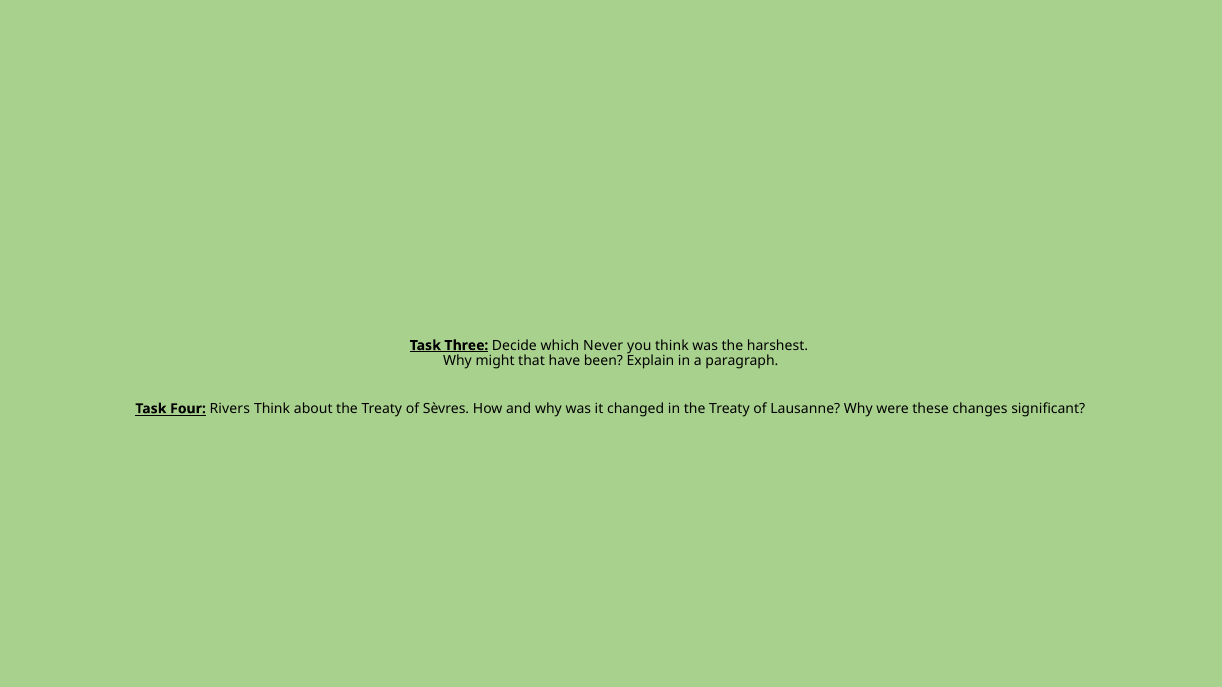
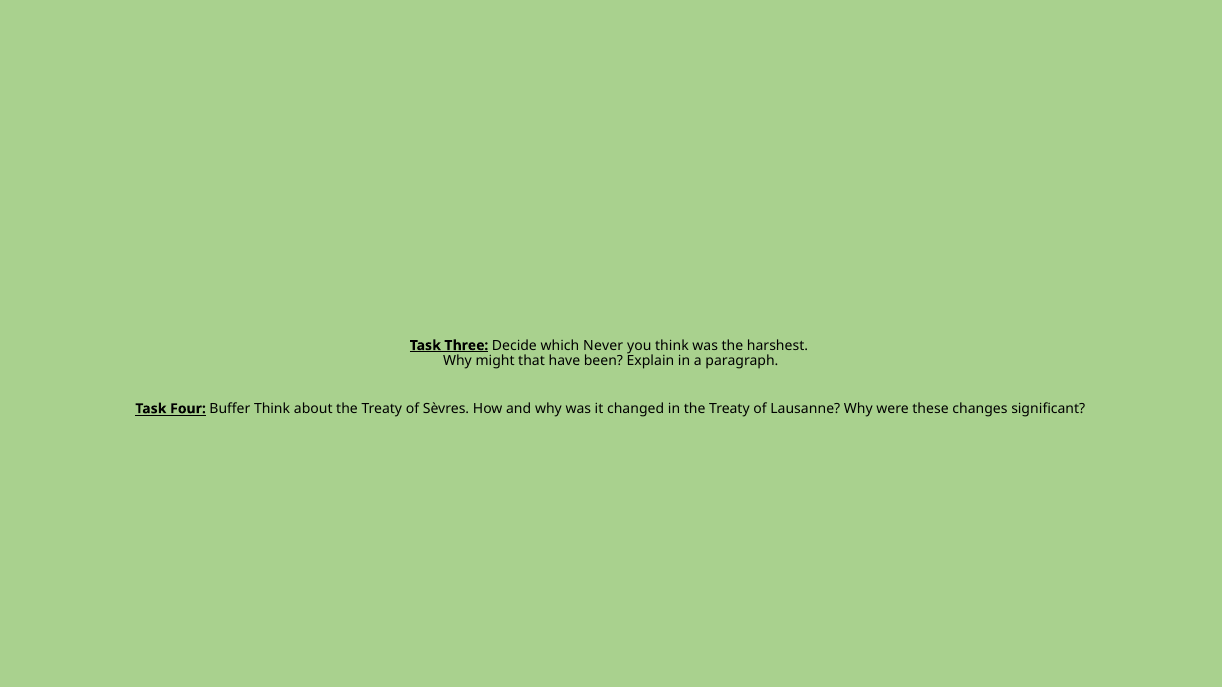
Rivers: Rivers -> Buffer (230, 409)
